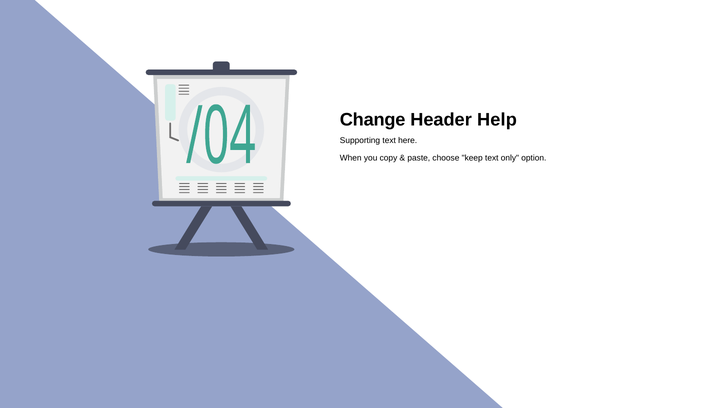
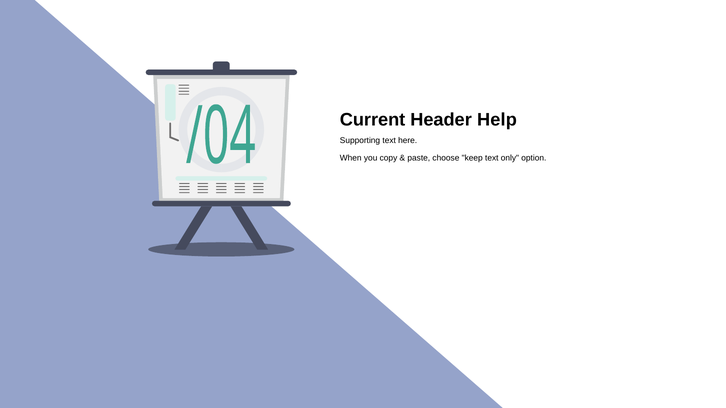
Change: Change -> Current (373, 120)
